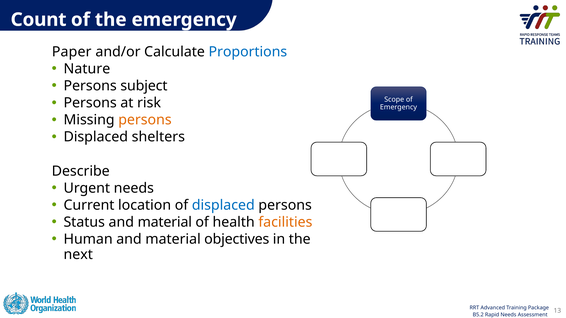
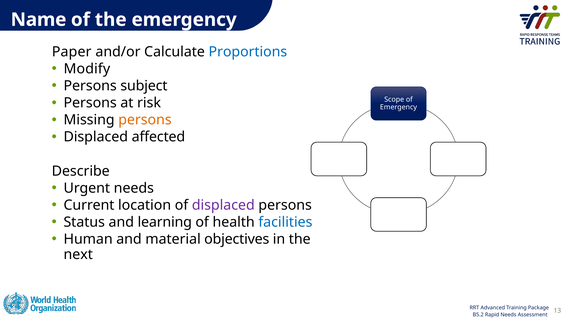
Count: Count -> Name (39, 20)
Nature: Nature -> Modify (87, 69)
Displaced shelters: shelters -> affected (158, 137)
displaced colour: blue -> purple (223, 205)
Status and material: material -> learning (165, 222)
facilities colour: orange -> blue (285, 222)
